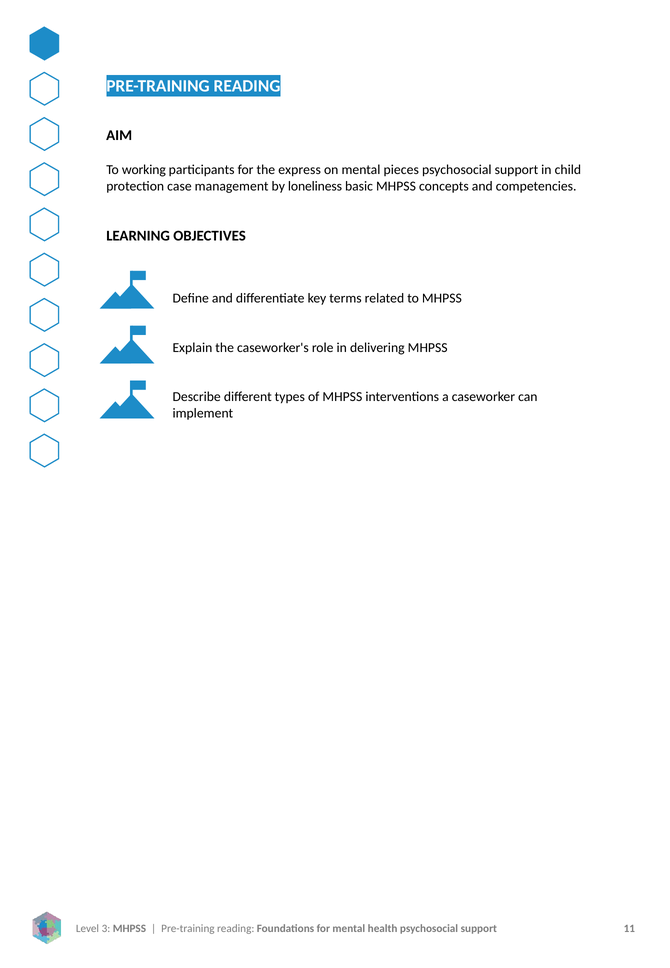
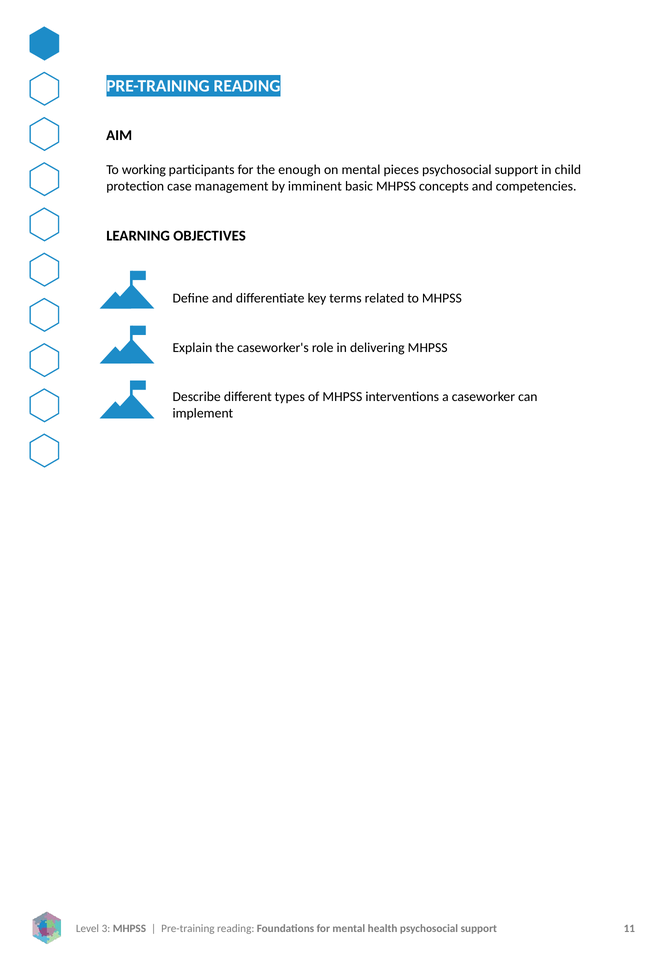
express: express -> enough (300, 170)
loneliness: loneliness -> imminent (315, 186)
